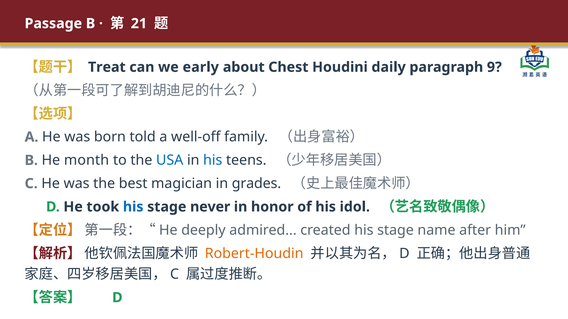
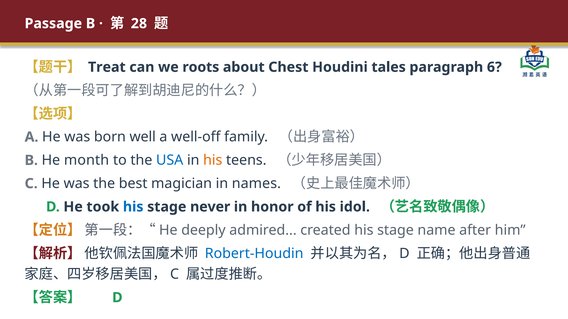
21: 21 -> 28 (139, 24)
early: early -> roots (201, 67)
daily: daily -> tales (389, 67)
9: 9 -> 6 (494, 67)
told: told -> well (143, 137)
his colour: blue -> orange (213, 161)
grades: grades -> names (256, 184)
Robert-Houdin colour: orange -> blue (254, 254)
